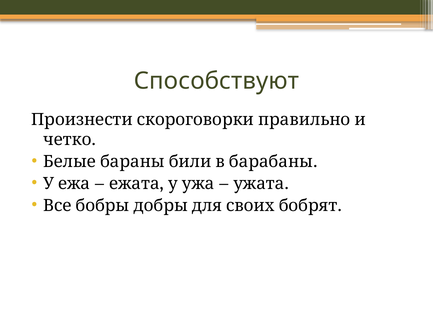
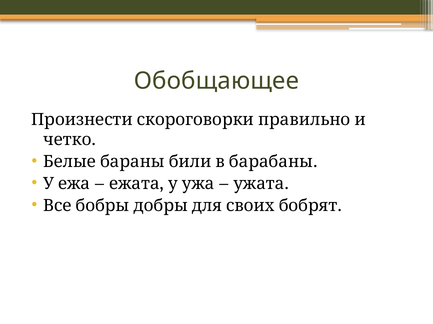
Способствуют: Способствуют -> Обобщающее (216, 81)
